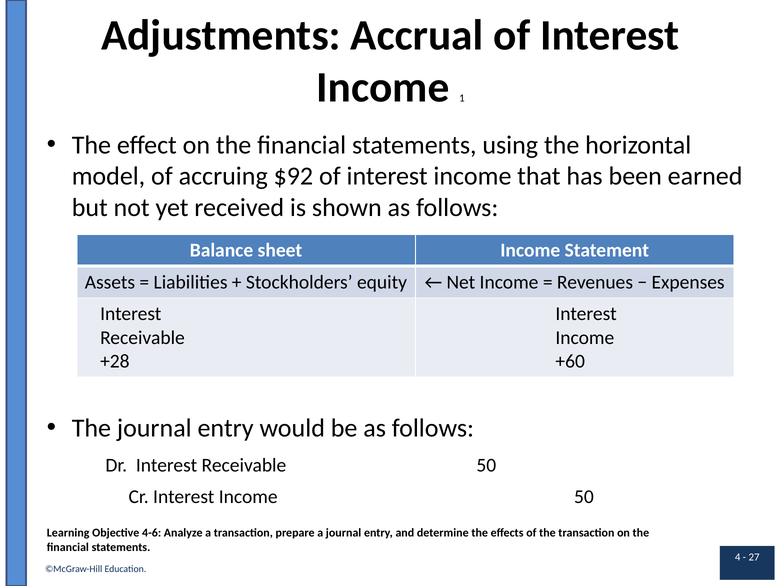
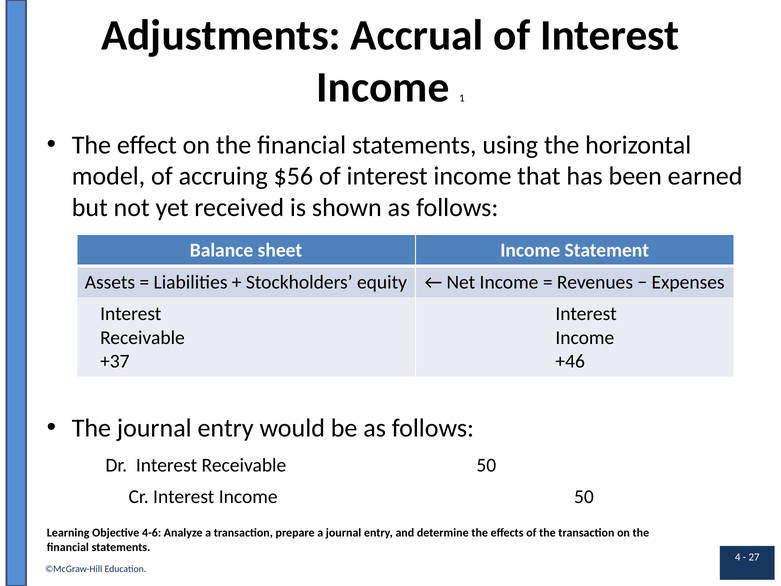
$92: $92 -> $56 (293, 176)
+28: +28 -> +37 (115, 361)
+60: +60 -> +46 (570, 361)
